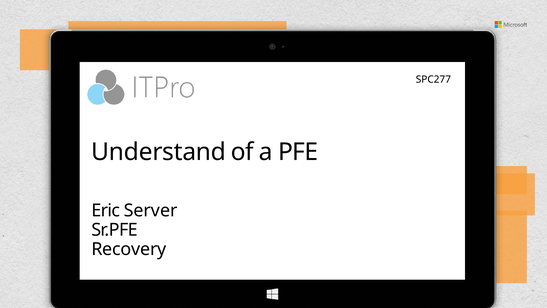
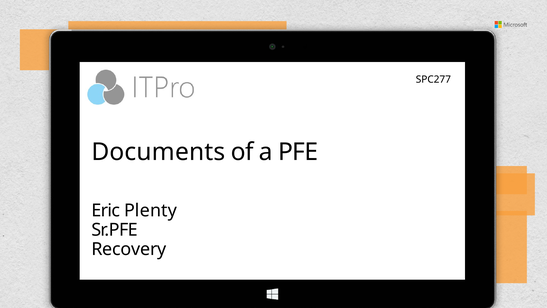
Understand: Understand -> Documents (158, 152)
Server: Server -> Plenty (151, 210)
